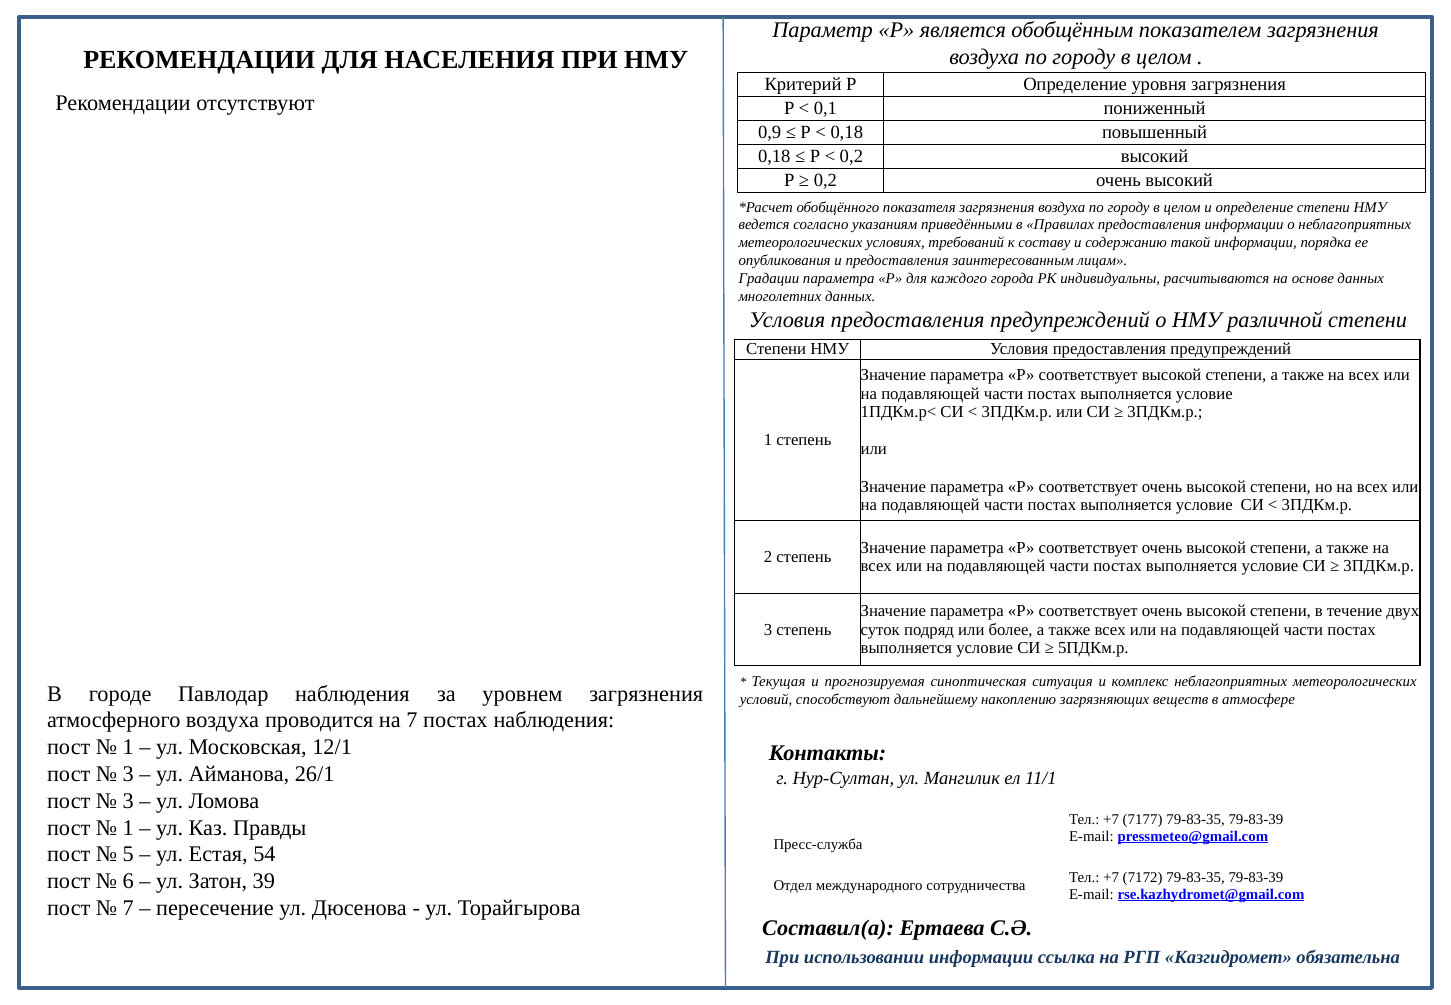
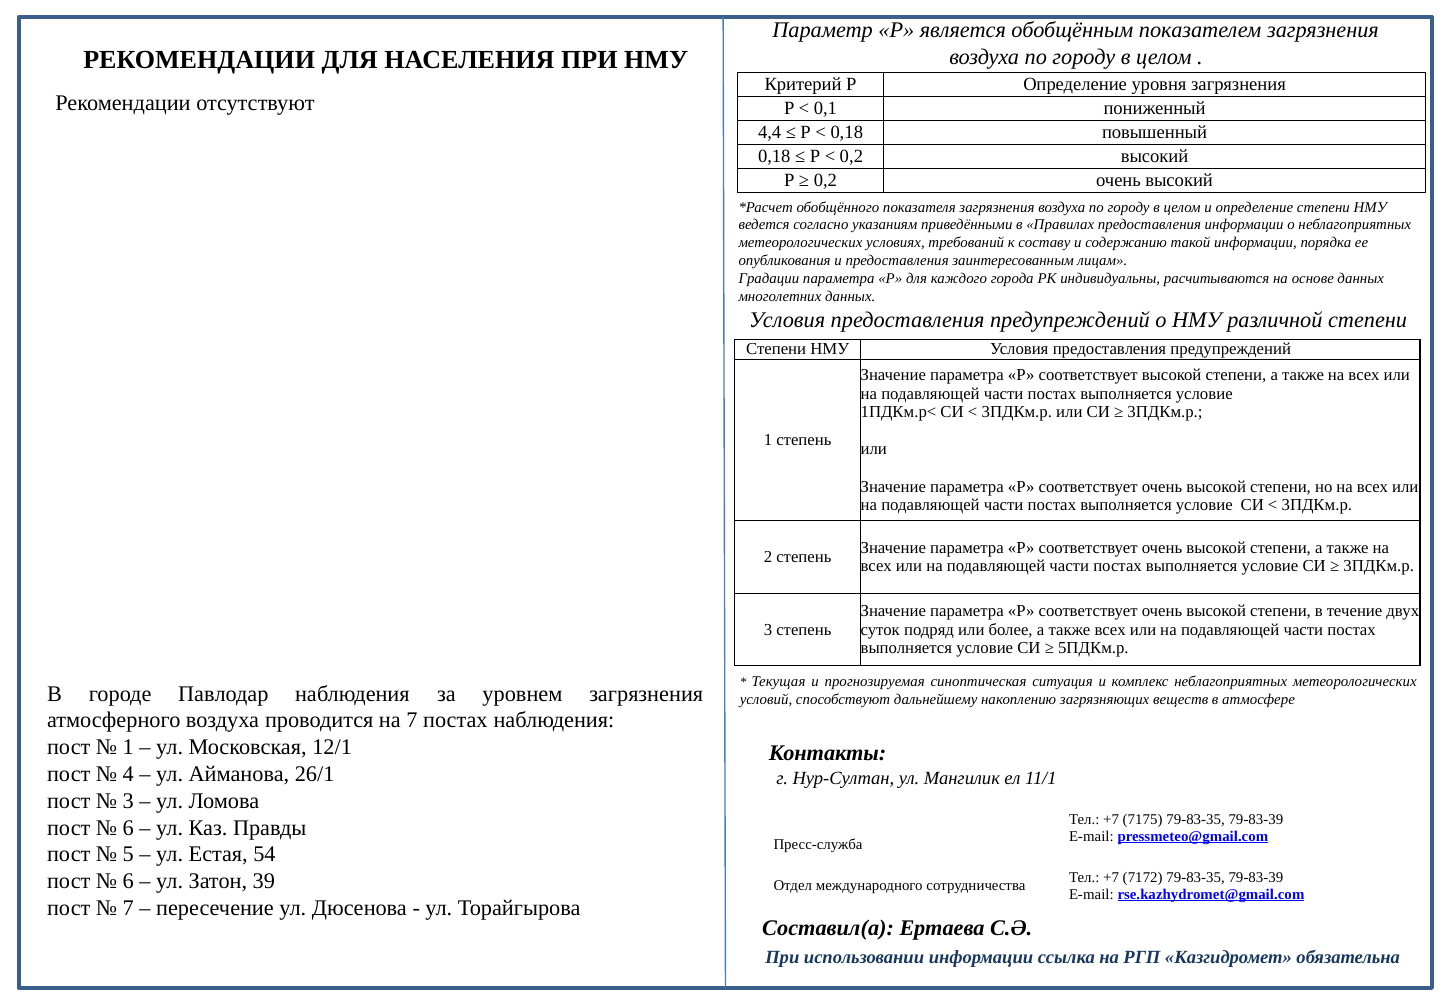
0,9: 0,9 -> 4,4 (770, 133)
3: 3 -> 4 (128, 774)
7177: 7177 -> 7175 (1143, 819)
1: 1 -> 6 (128, 827)
